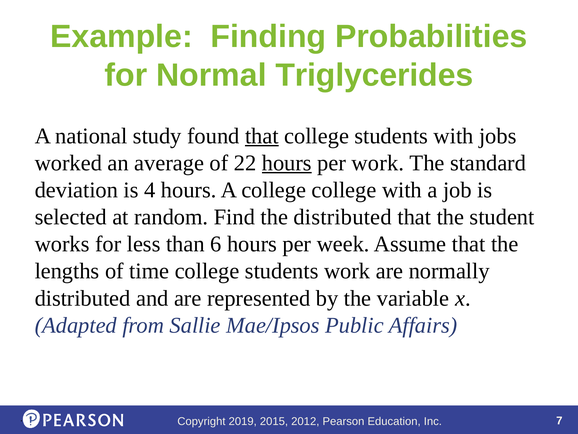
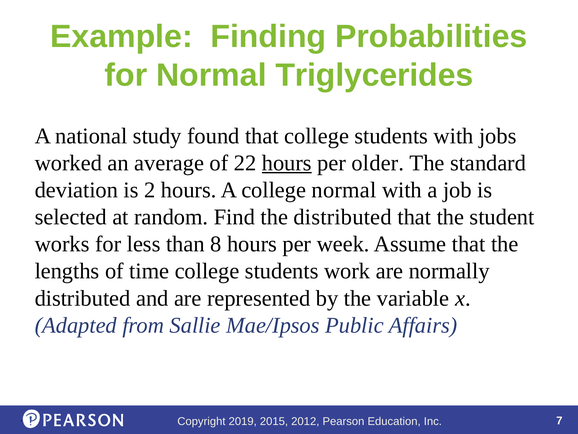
that underline: present -> none (262, 136)
per work: work -> older (378, 163)
4: 4 -> 2 (150, 190)
college college: college -> normal (344, 190)
6: 6 -> 8 (216, 244)
